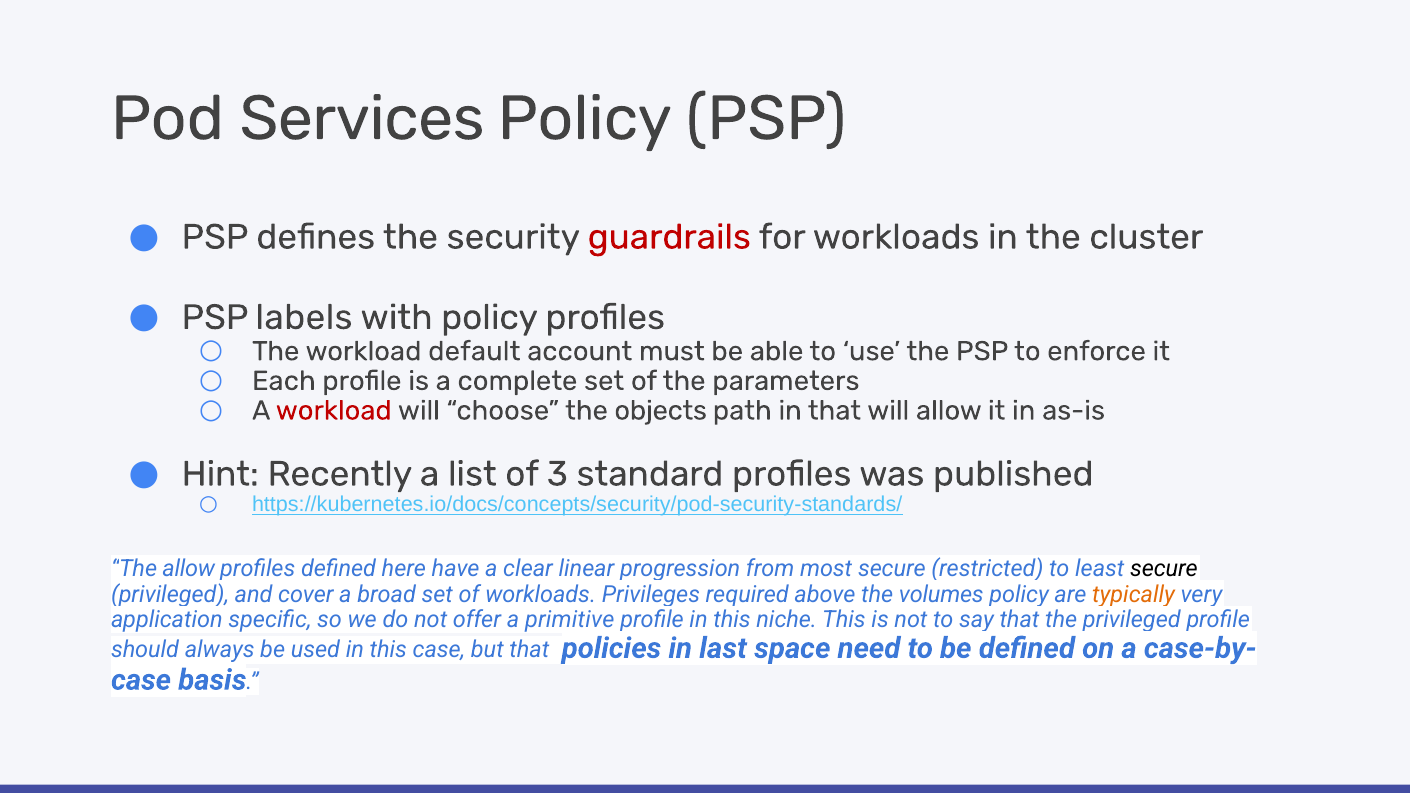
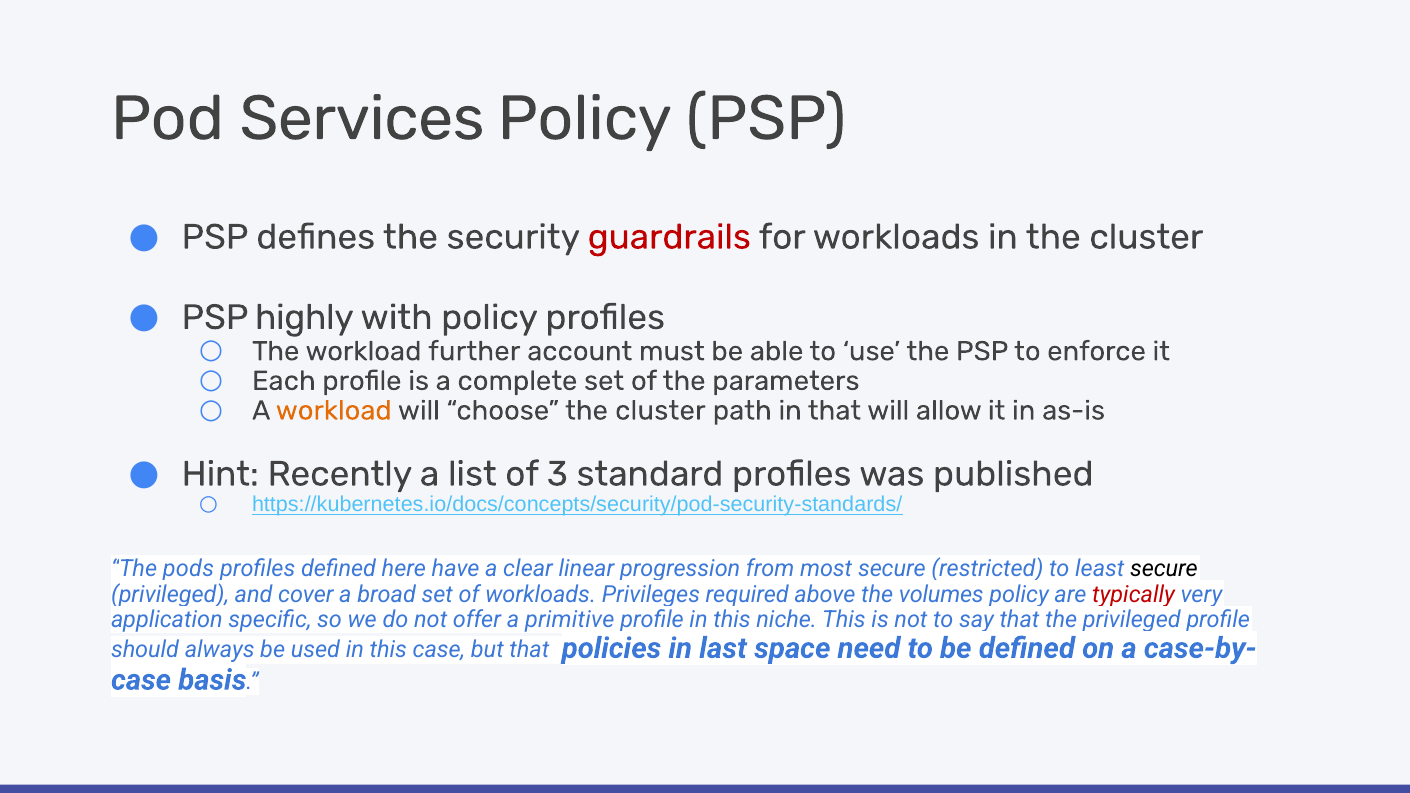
labels: labels -> highly (304, 317)
default: default -> further (474, 351)
workload colour: red -> orange (334, 411)
choose the objects: objects -> cluster (660, 411)
The allow: allow -> pods (189, 569)
typically colour: orange -> red (1134, 594)
